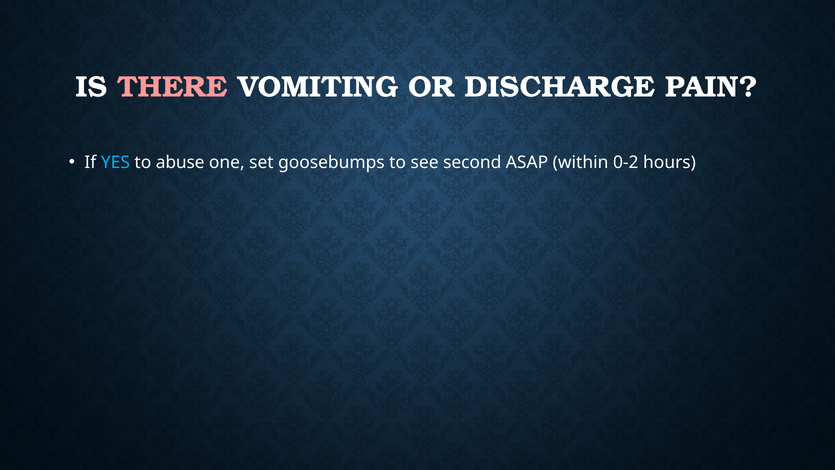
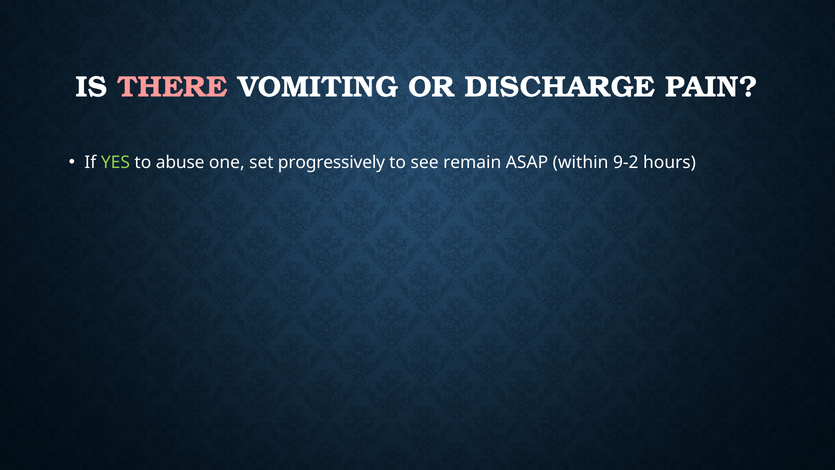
YES colour: light blue -> light green (115, 163)
goosebumps: goosebumps -> progressively (331, 163)
second: second -> remain (472, 163)
0-2: 0-2 -> 9-2 (626, 163)
